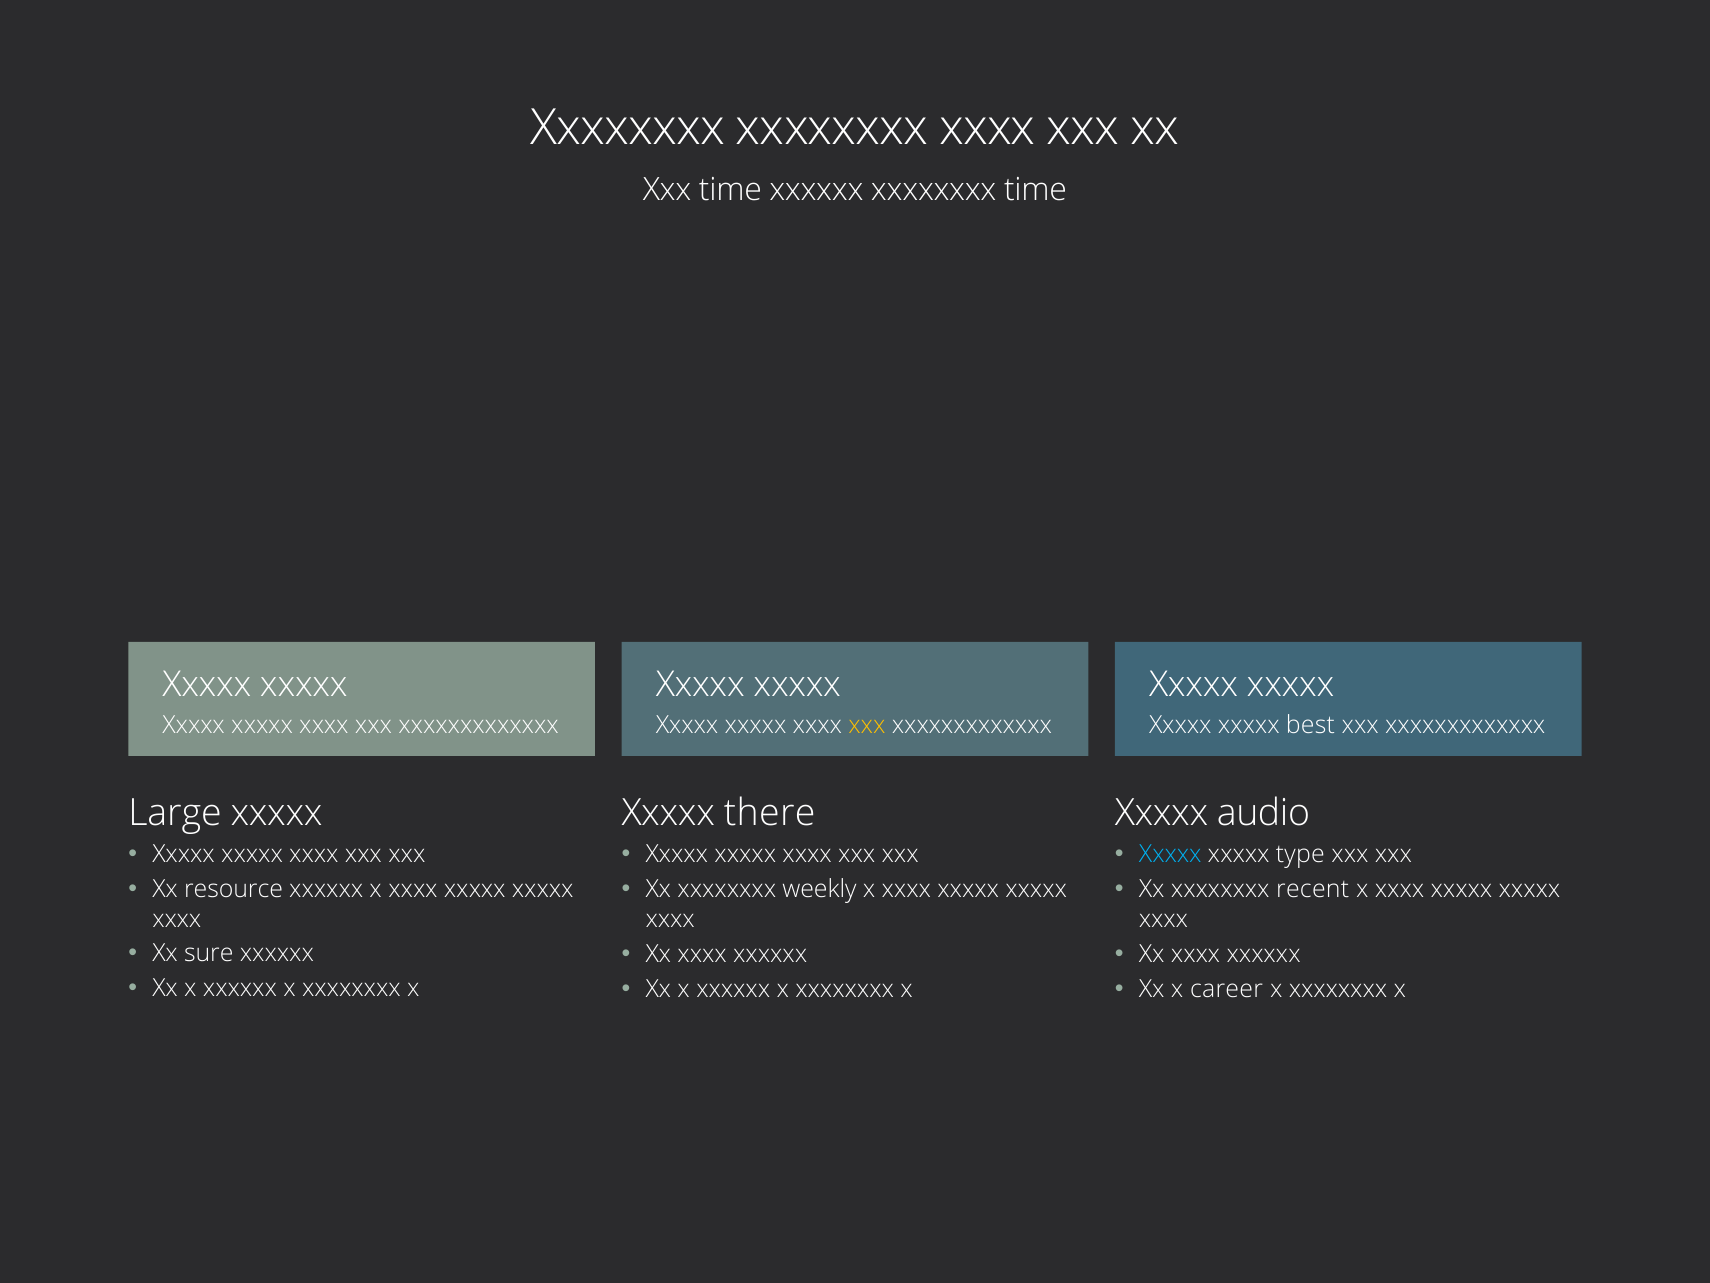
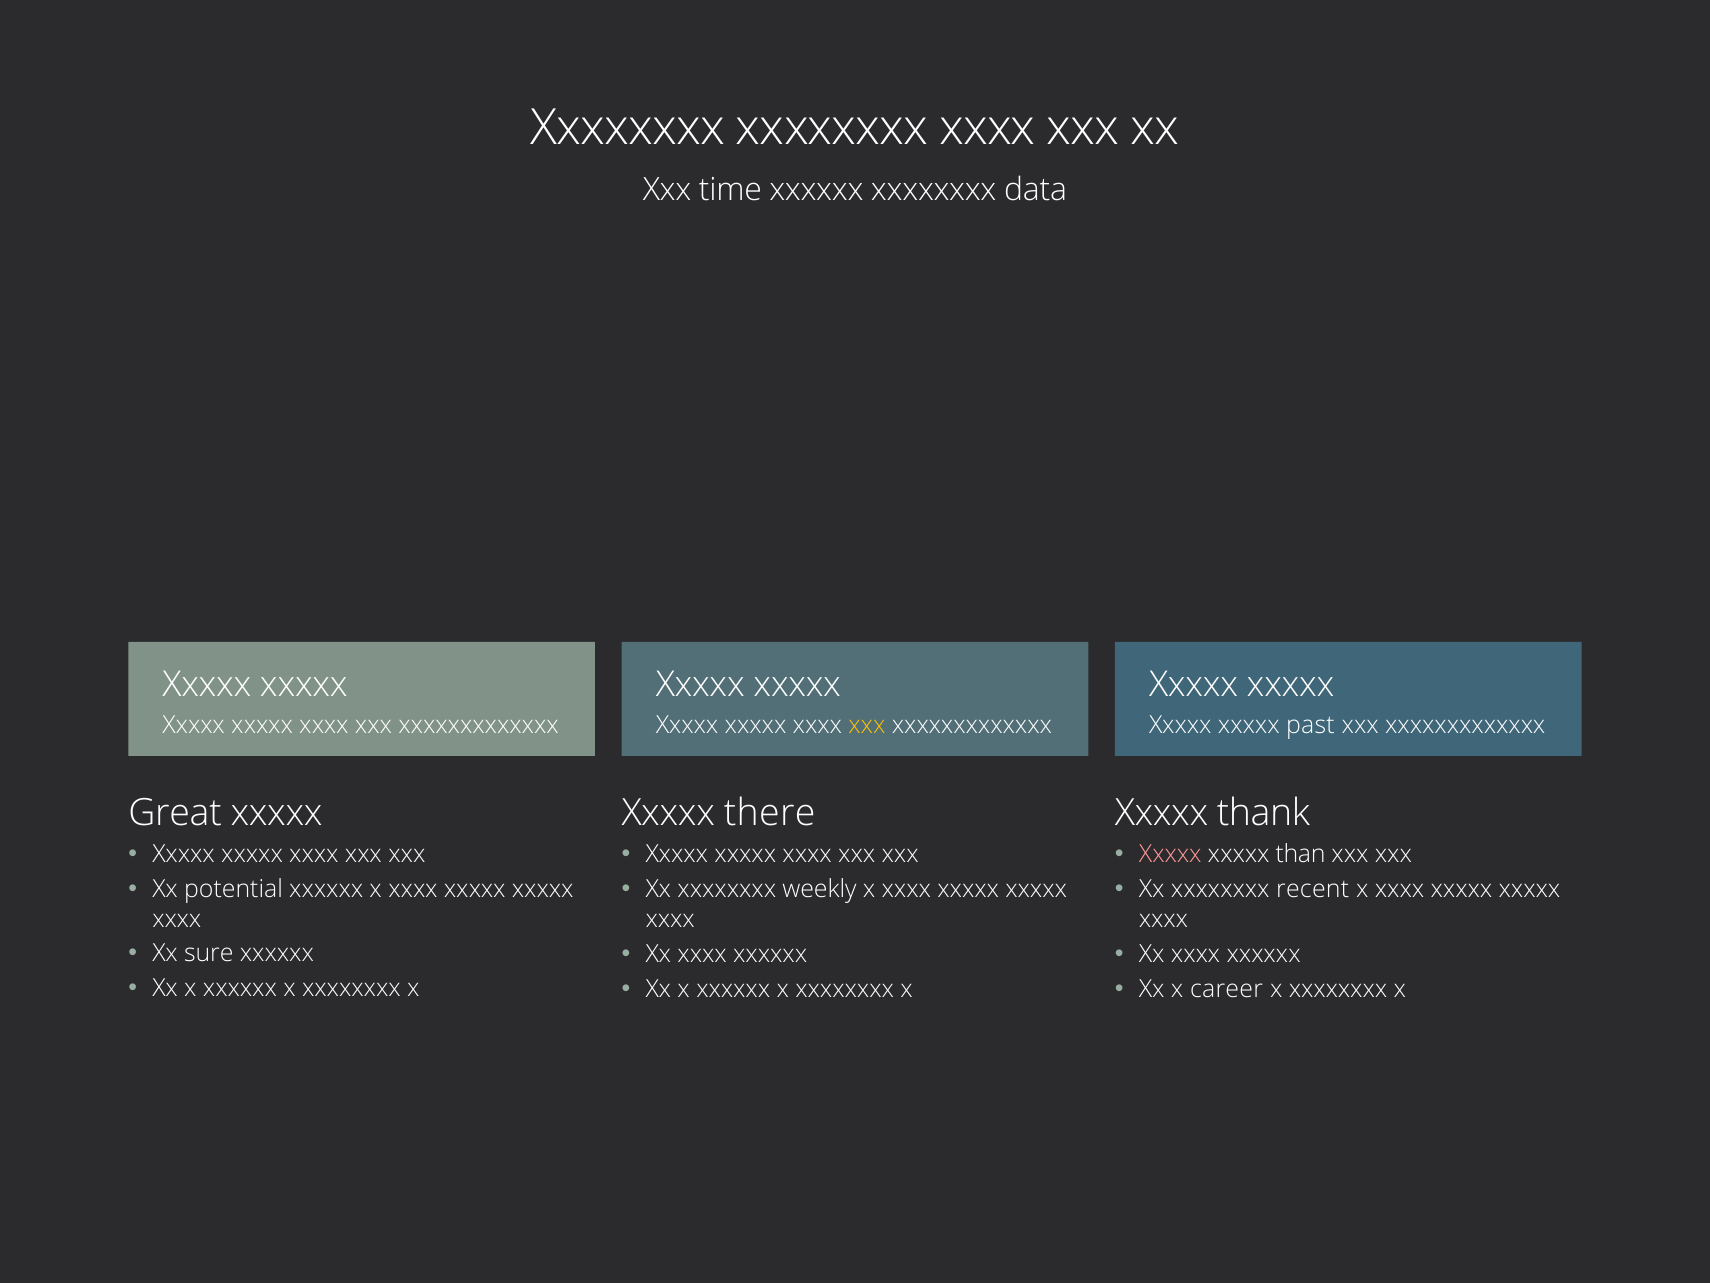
xxxxxxxx time: time -> data (1036, 190)
best: best -> past (1310, 725)
Large: Large -> Great (175, 813)
audio: audio -> thank (1263, 813)
Xxxxx colour: light blue -> pink (1170, 854)
type: type -> than (1301, 854)
resource: resource -> potential (234, 889)
